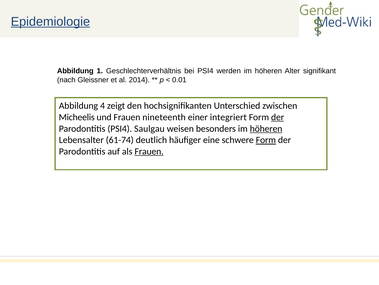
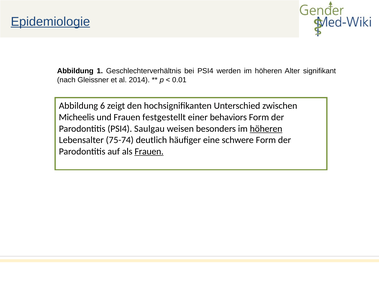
4: 4 -> 6 (103, 106)
nineteenth: nineteenth -> festgestellt (164, 117)
integriert: integriert -> behaviors (228, 117)
der underline: present -> none (278, 117)
61-74: 61-74 -> 75-74 (120, 140)
Form underline: present -> none (266, 140)
